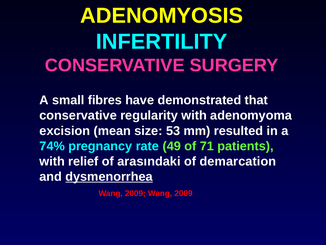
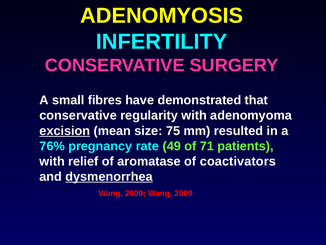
excision underline: none -> present (65, 131)
53: 53 -> 75 (173, 131)
74%: 74% -> 76% (52, 146)
arasındaki: arasındaki -> aromatase (149, 161)
demarcation: demarcation -> coactivators (238, 161)
